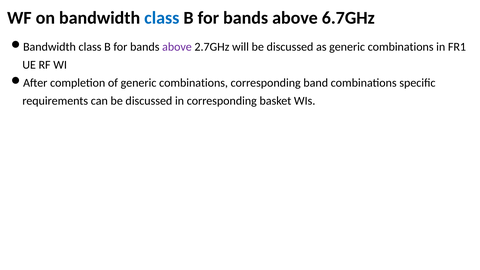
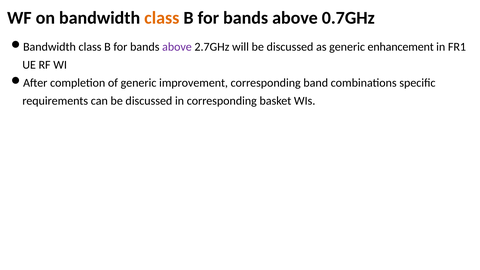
class colour: blue -> orange (162, 18)
6.7GHz: 6.7GHz -> 0.7GHz (348, 18)
as generic combinations: combinations -> enhancement (401, 47)
of generic combinations: combinations -> improvement (194, 83)
